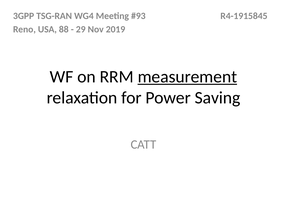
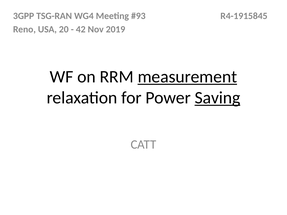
88: 88 -> 20 (64, 29)
29: 29 -> 42 (81, 29)
Saving underline: none -> present (217, 98)
